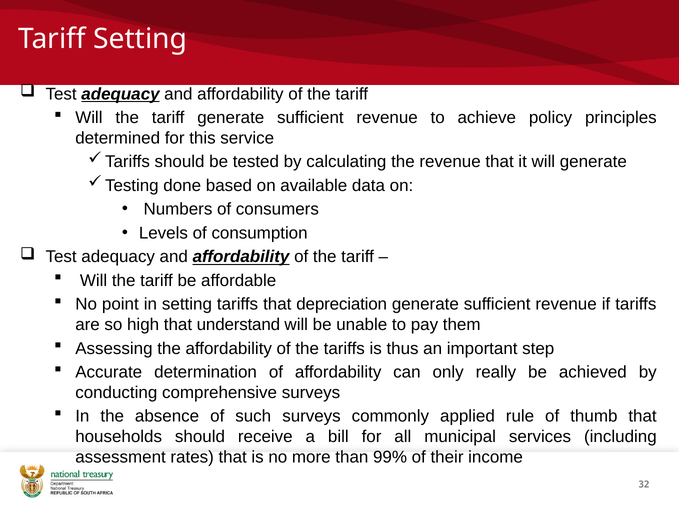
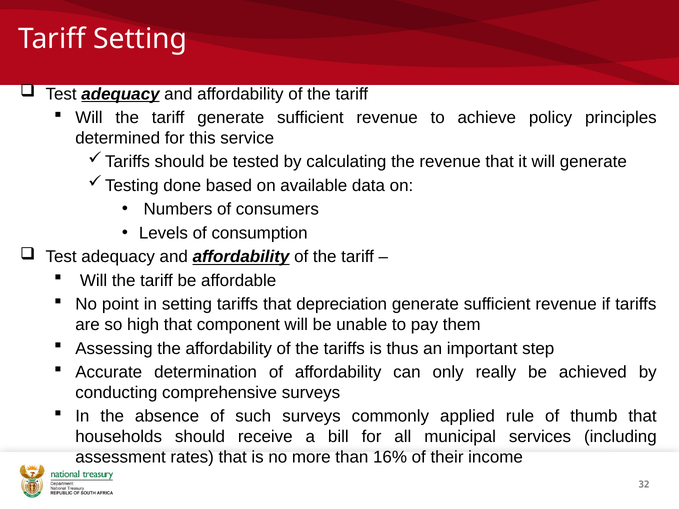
understand: understand -> component (238, 325)
99%: 99% -> 16% (390, 457)
